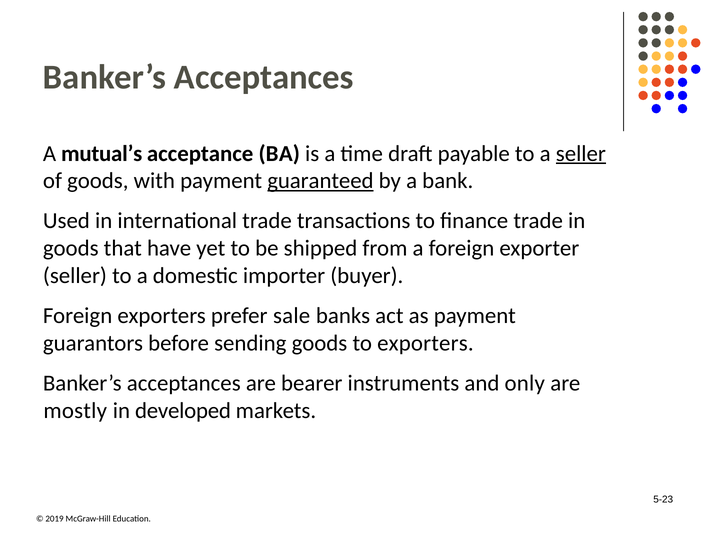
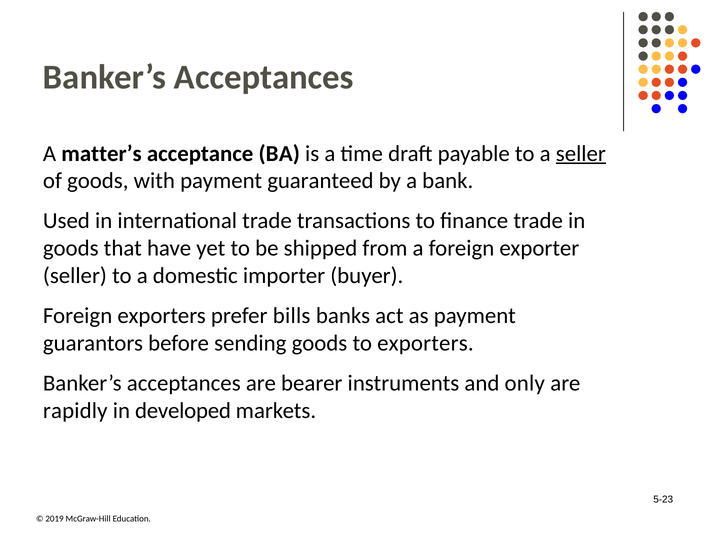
mutual’s: mutual’s -> matter’s (102, 154)
guaranteed underline: present -> none (320, 181)
sale: sale -> bills (292, 316)
mostly: mostly -> rapidly (75, 410)
